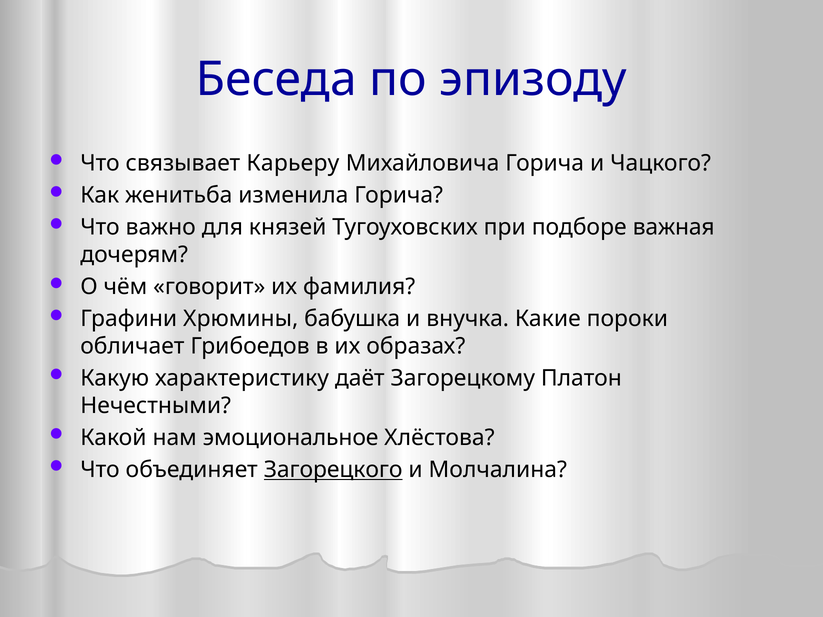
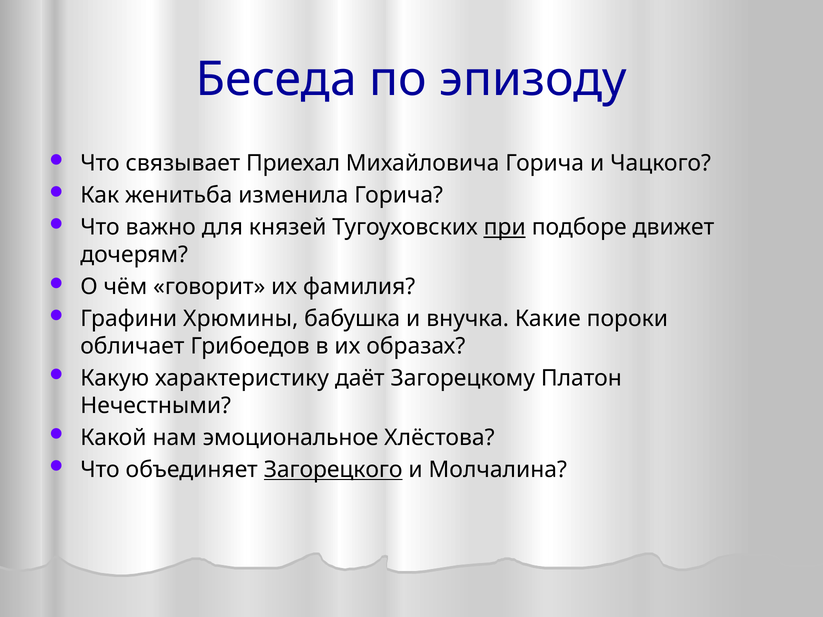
Карьеру: Карьеру -> Приехал (293, 163)
при underline: none -> present (505, 227)
важная: важная -> движет (674, 227)
